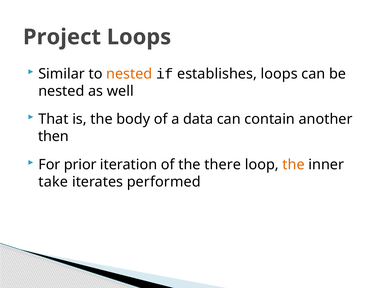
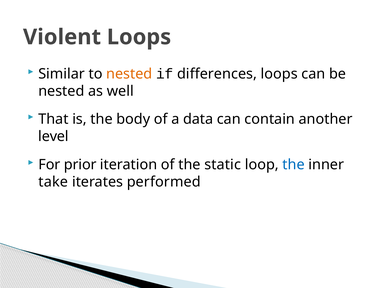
Project: Project -> Violent (62, 37)
establishes: establishes -> differences (217, 74)
then: then -> level (53, 136)
there: there -> static (223, 165)
the colour: orange -> blue (294, 165)
